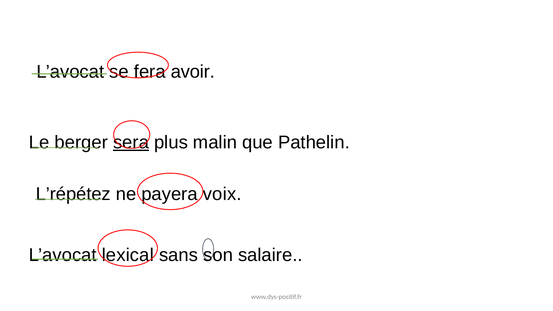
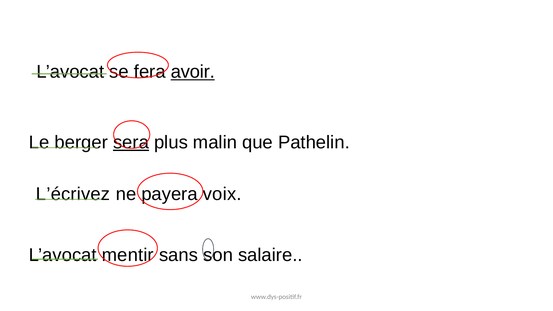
avoir underline: none -> present (193, 72)
L’répétez: L’répétez -> L’écrivez (73, 194)
lexical: lexical -> mentir (128, 255)
